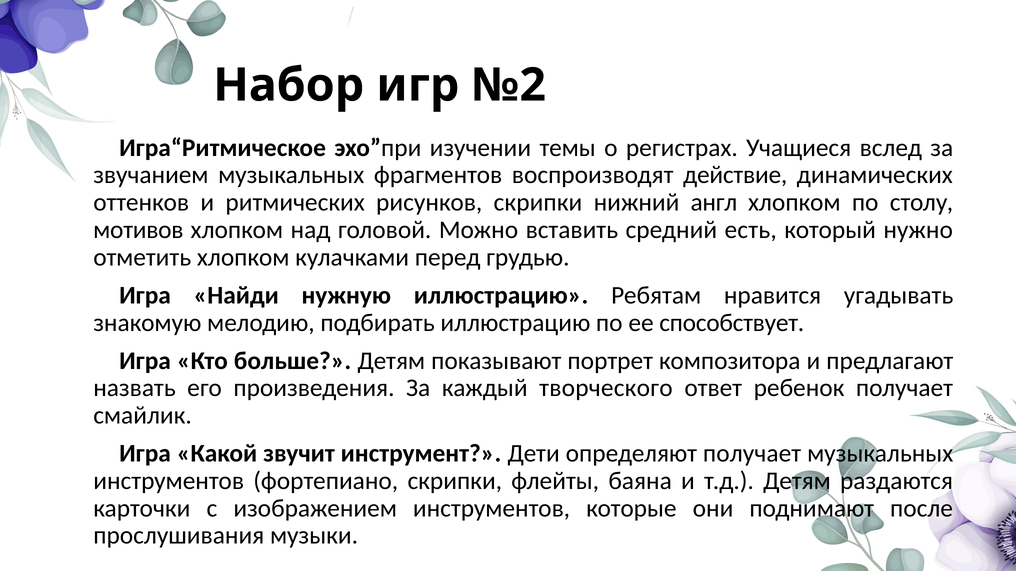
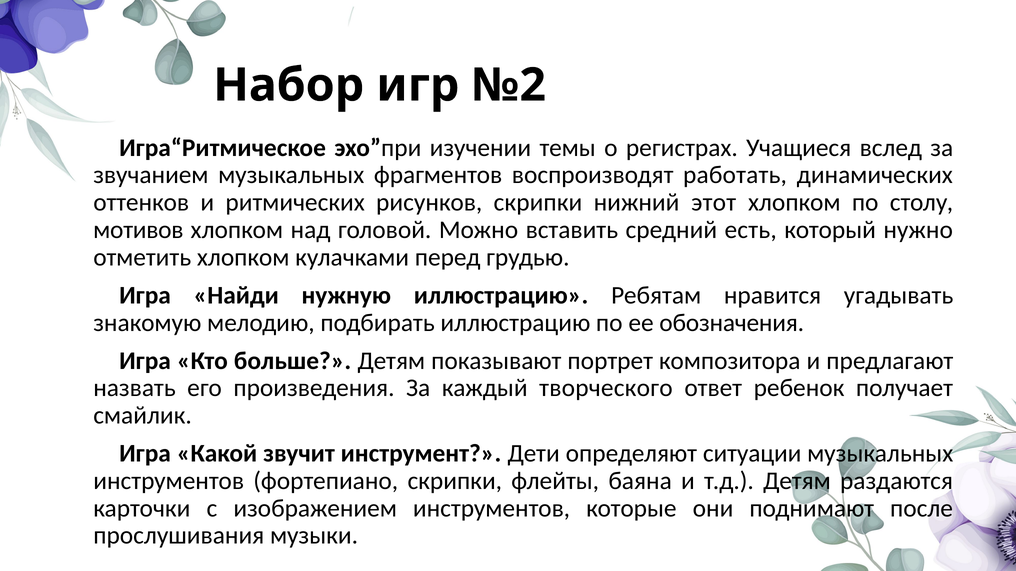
действие: действие -> работать (735, 175)
англ: англ -> этот (714, 203)
способствует: способствует -> обозначения (732, 323)
определяют получает: получает -> ситуации (752, 454)
